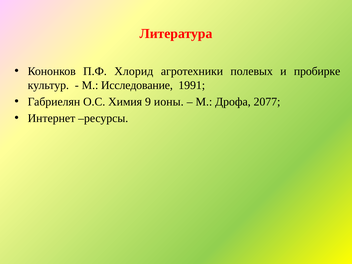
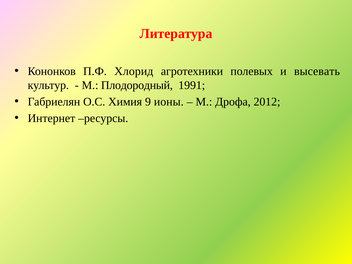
пробирке: пробирке -> высевать (317, 71)
Исследование: Исследование -> Плодородный (137, 85)
2077: 2077 -> 2012 (267, 102)
